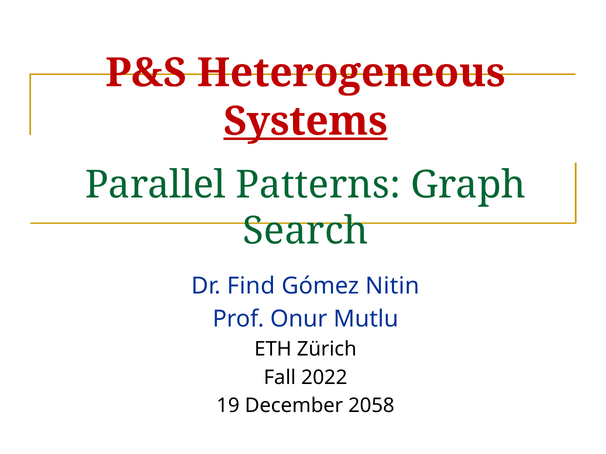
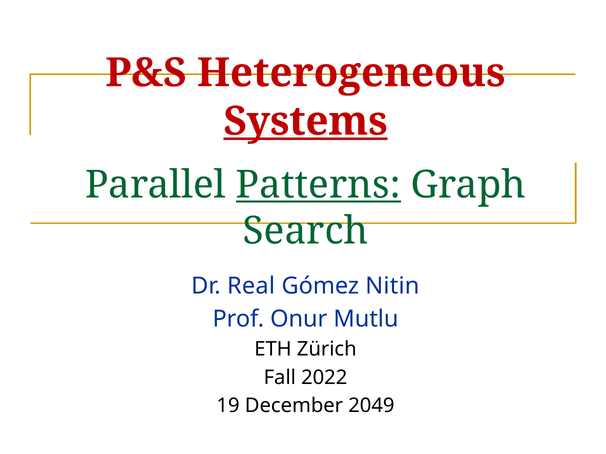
Patterns underline: none -> present (318, 185)
Find: Find -> Real (251, 286)
2058: 2058 -> 2049 (371, 406)
